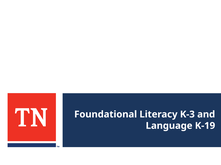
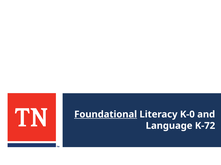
Foundational underline: none -> present (106, 115)
K-3: K-3 -> K-0 (187, 115)
K-19: K-19 -> K-72 (205, 126)
